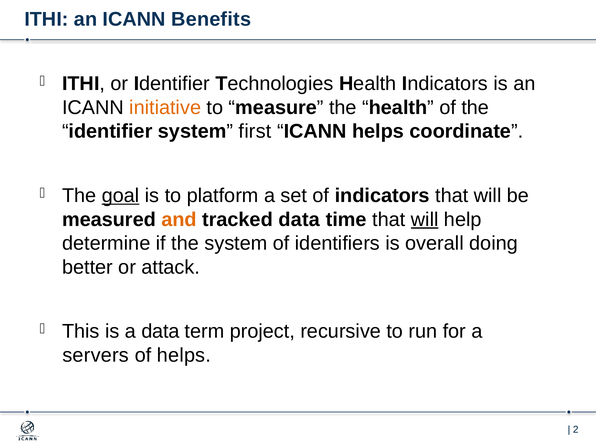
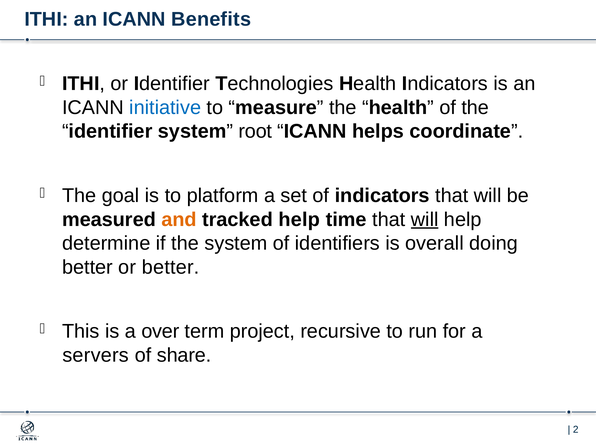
initiative colour: orange -> blue (165, 108)
first: first -> root (255, 131)
goal underline: present -> none (121, 196)
tracked data: data -> help (299, 219)
or attack: attack -> better (171, 267)
a data: data -> over (160, 331)
of helps: helps -> share (184, 355)
